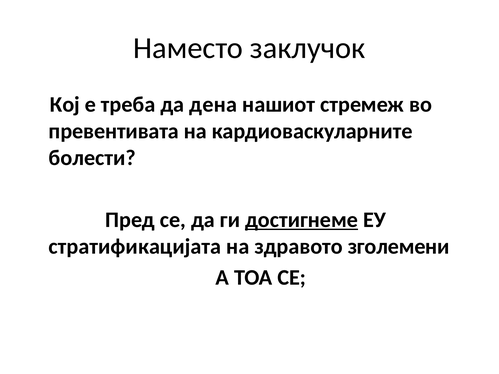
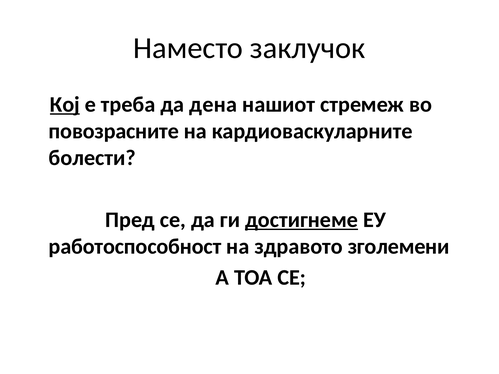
Кој underline: none -> present (65, 105)
превентивата: превентивата -> повозрасните (114, 131)
стратификацијата: стратификацијата -> работоспособност (135, 247)
